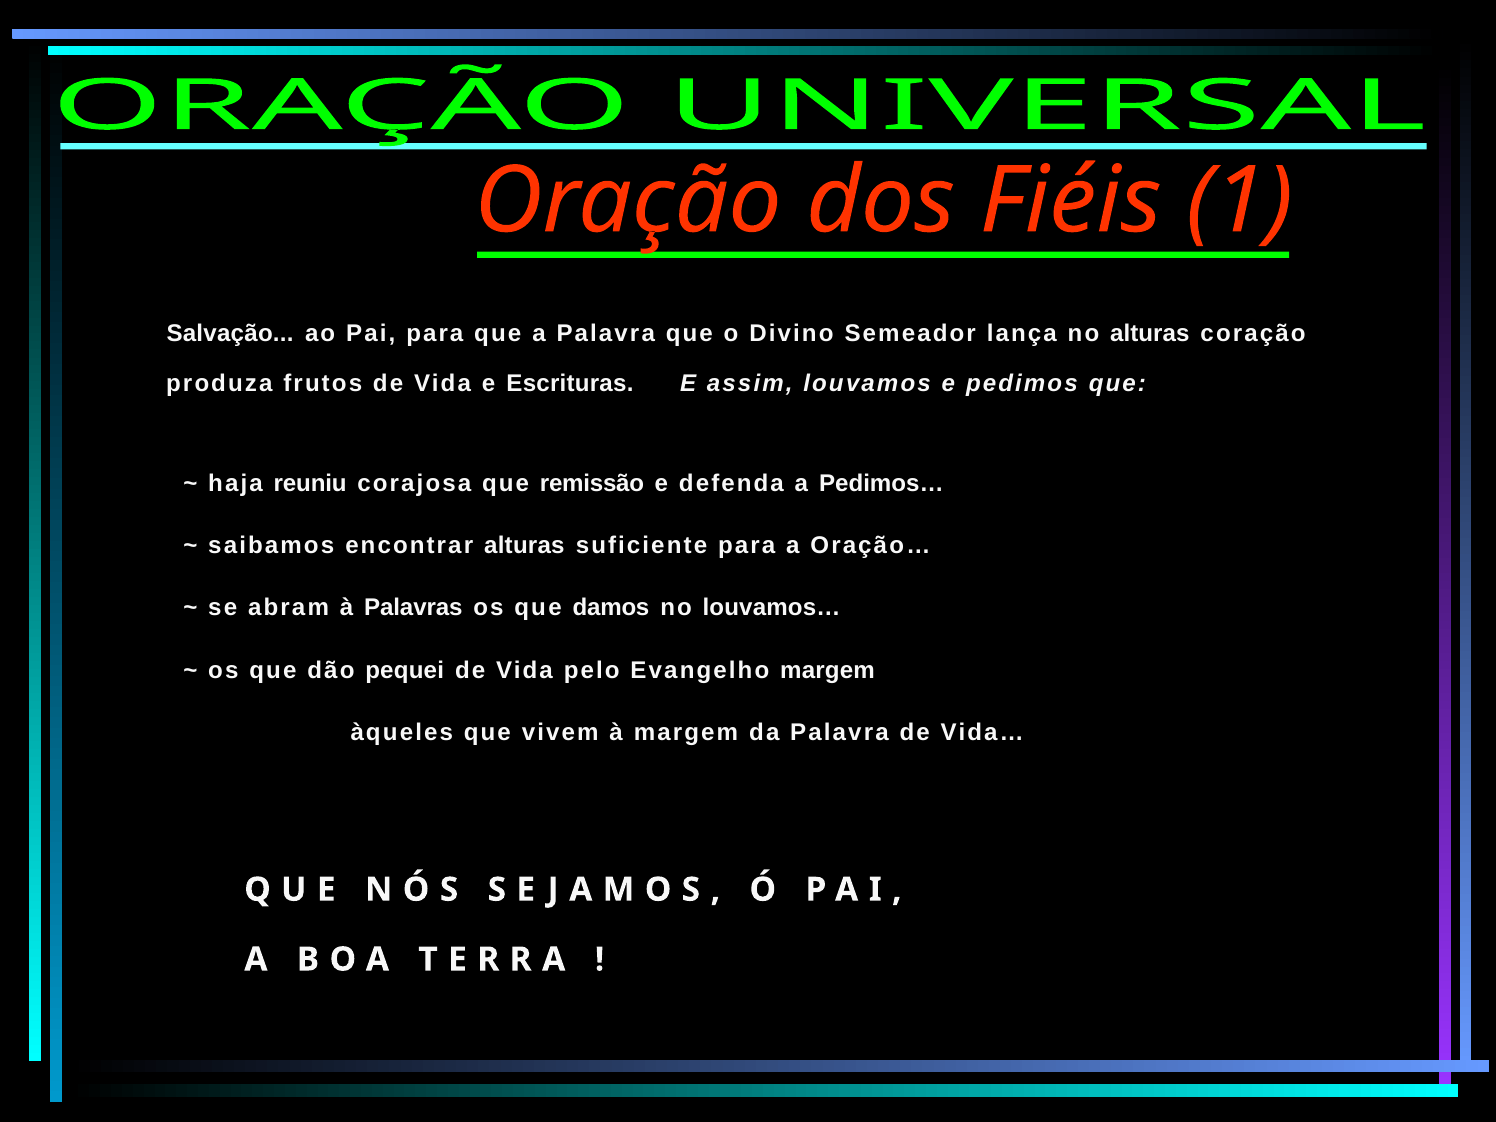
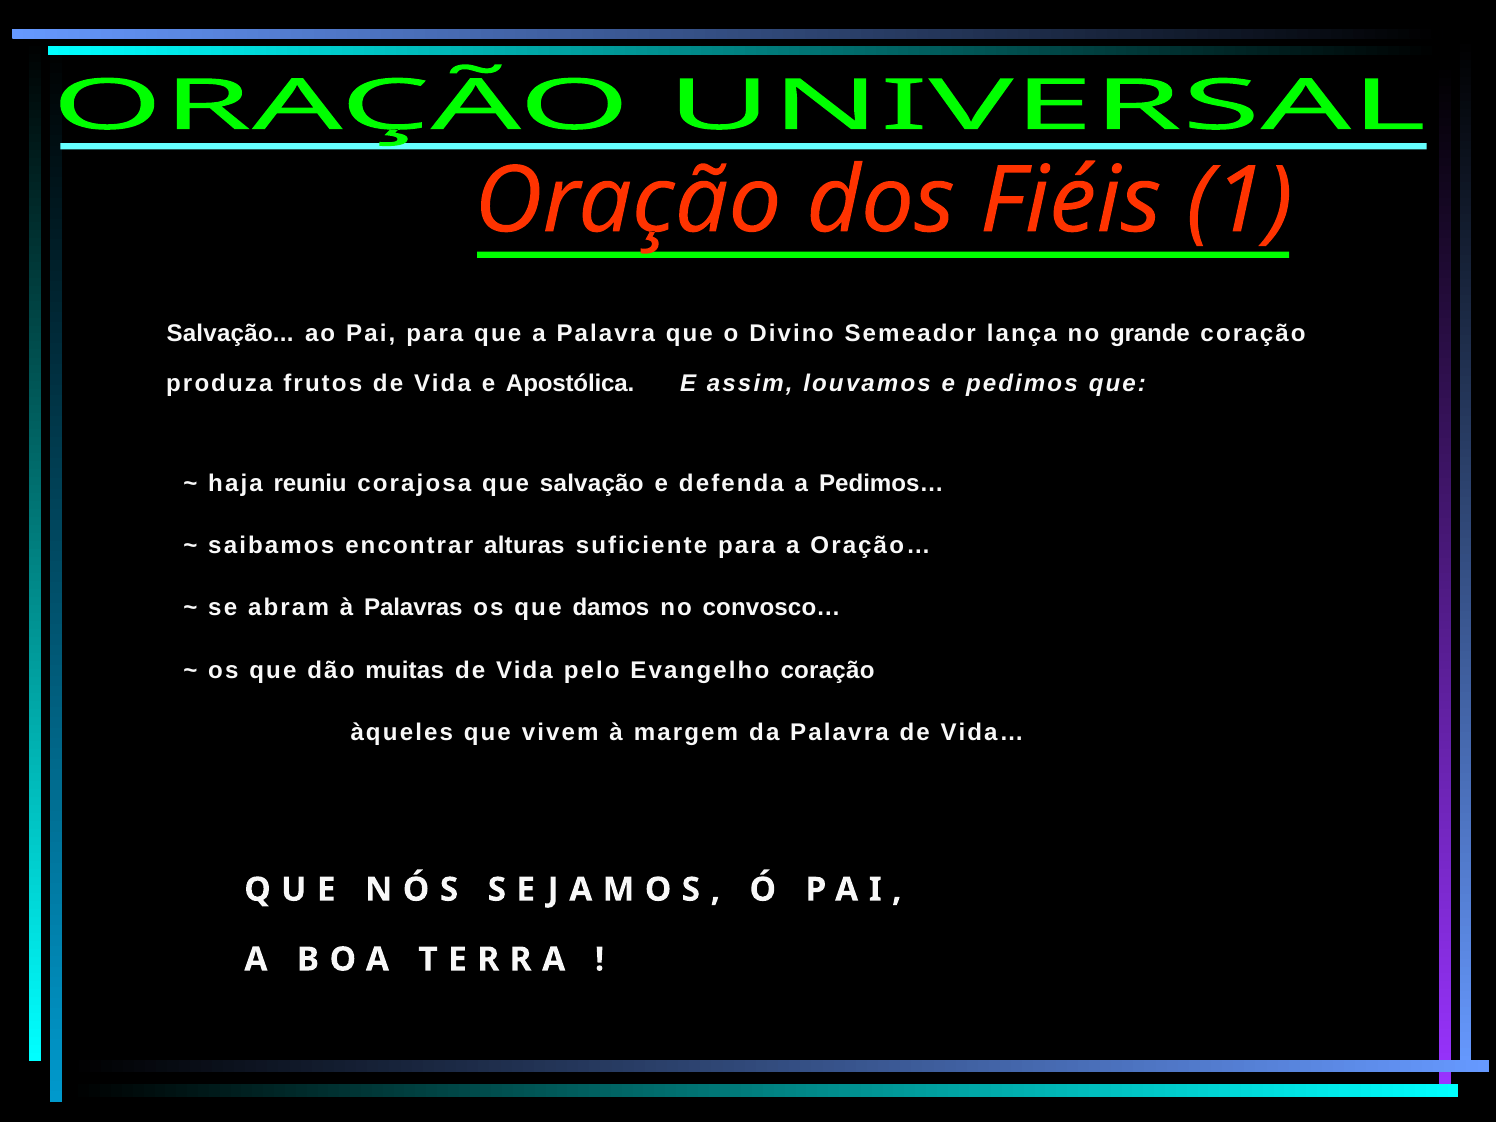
no alturas: alturas -> grande (1150, 333)
Escrituras: Escrituras -> Apostólica (570, 383)
que remissão: remissão -> salvação (592, 483)
louvamos…: louvamos… -> convosco… (772, 608)
pequei: pequei -> muitas (405, 670)
Evangelho margem: margem -> coração (828, 670)
